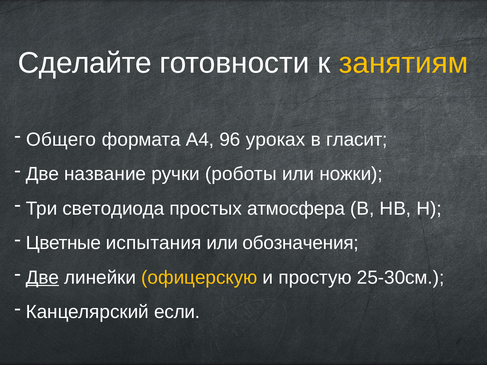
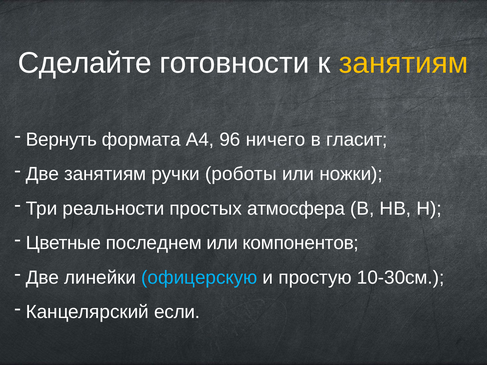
Общего: Общего -> Вернуть (61, 140)
уроках: уроках -> ничего (276, 140)
Две название: название -> занятиям (105, 174)
светодиода: светодиода -> реальности (113, 209)
испытания: испытания -> последнем (154, 243)
обозначения: обозначения -> компонентов (301, 243)
Две underline: present -> none (42, 278)
офицерскую colour: yellow -> light blue (199, 278)
25-30см: 25-30см -> 10-30см (401, 278)
